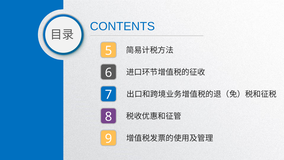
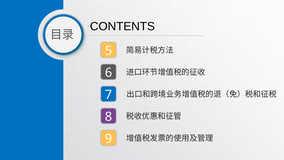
CONTENTS colour: blue -> black (122, 26)
